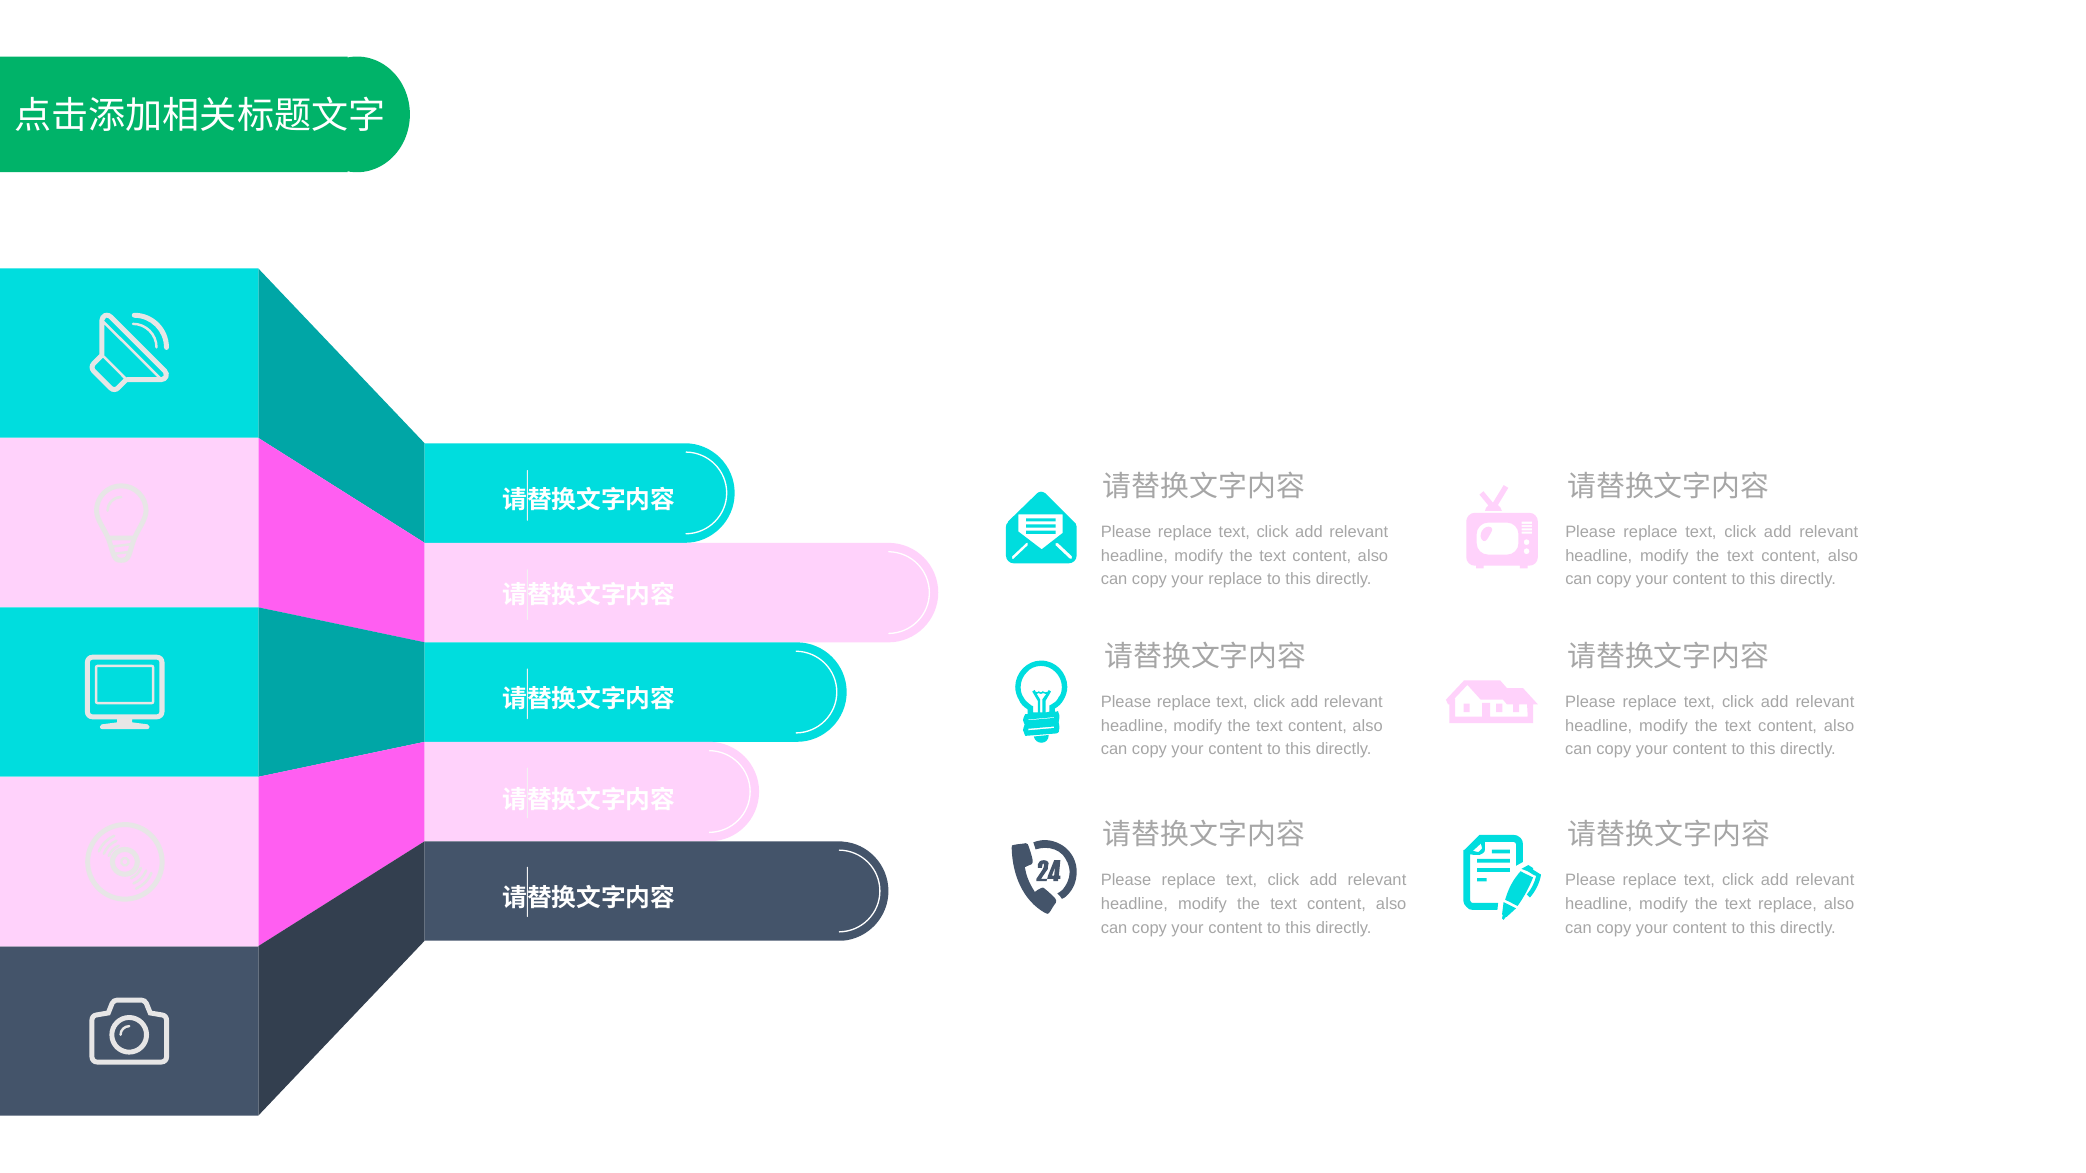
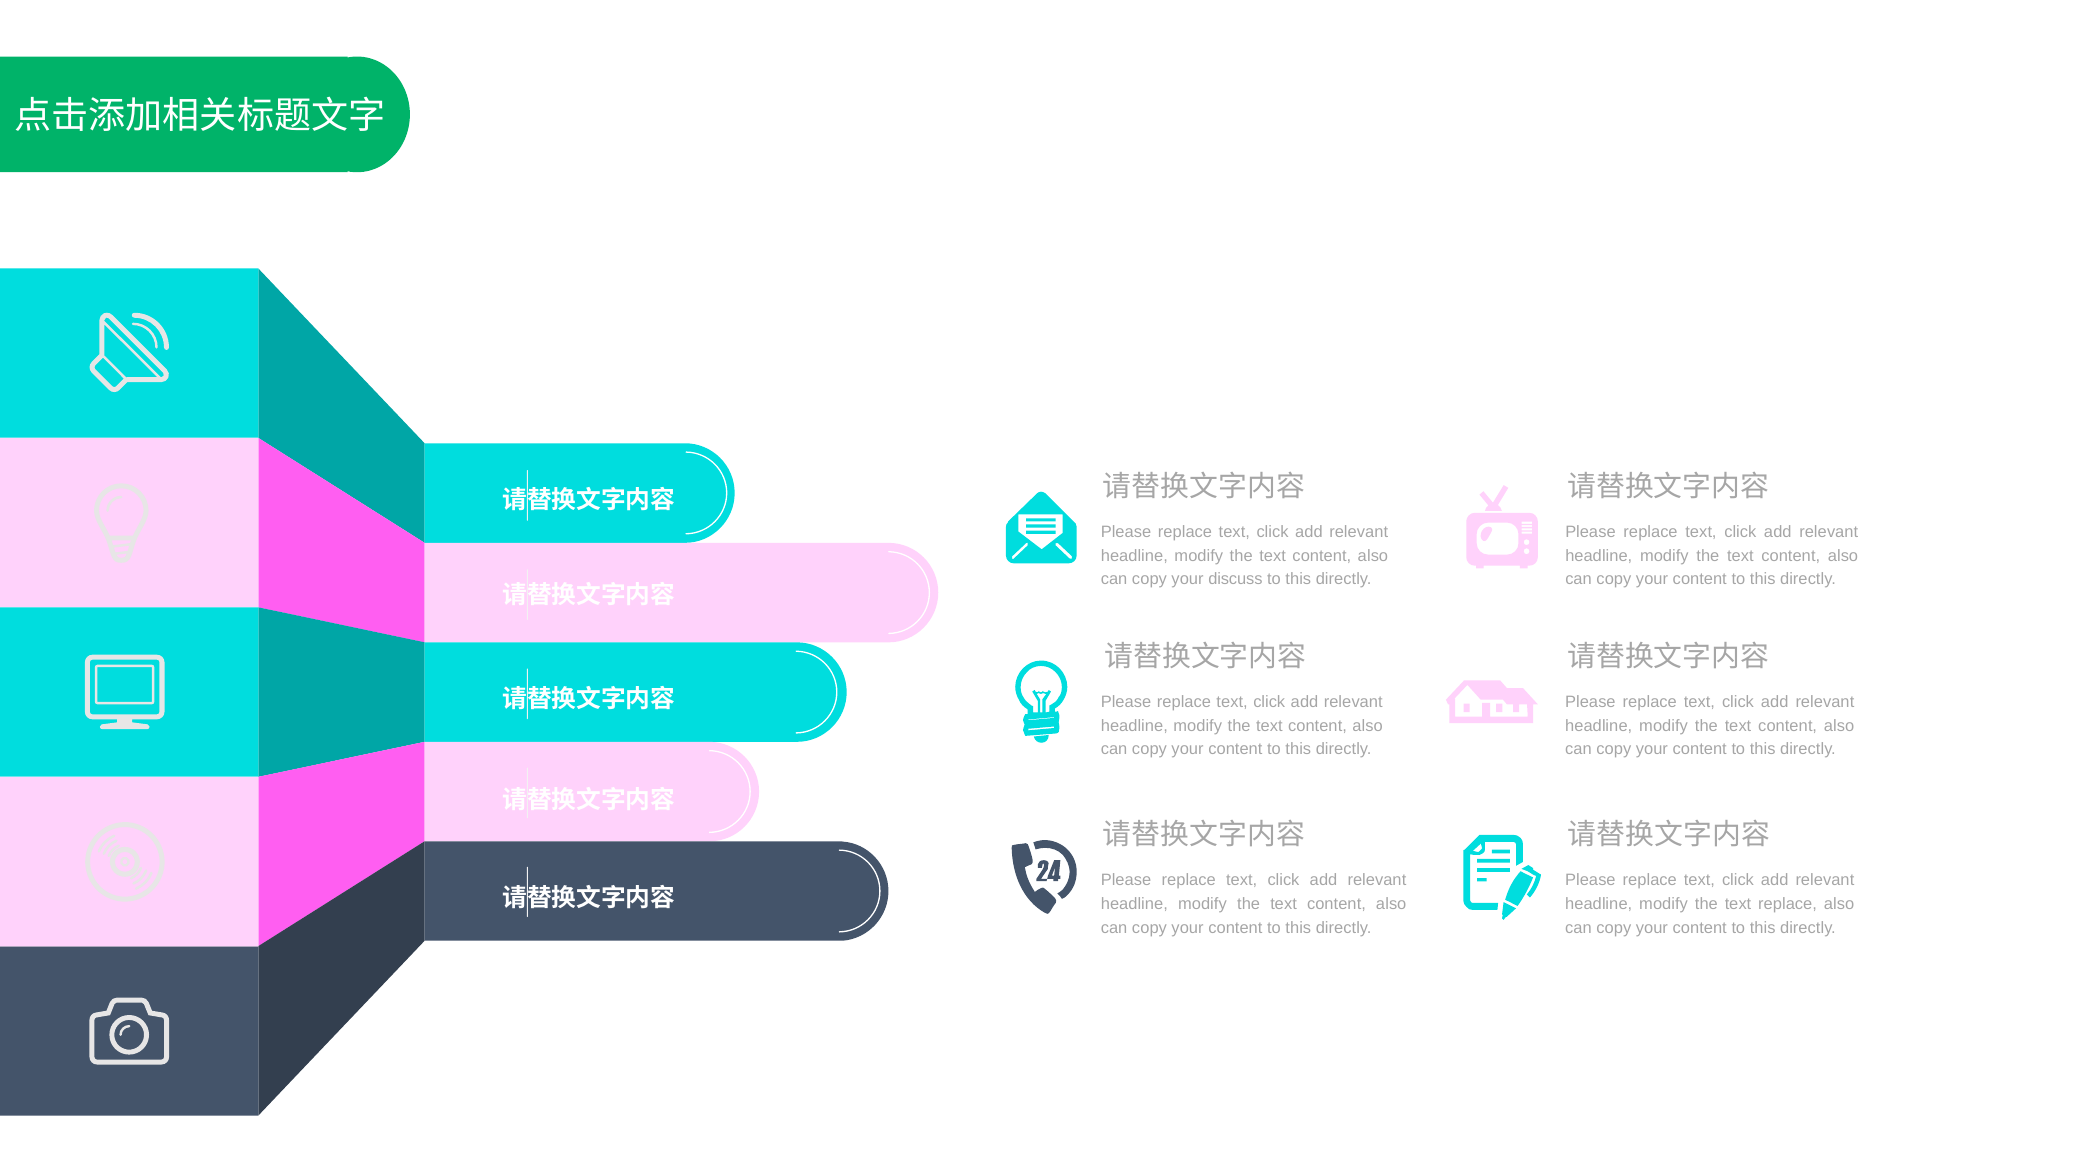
your replace: replace -> discuss (1235, 580)
